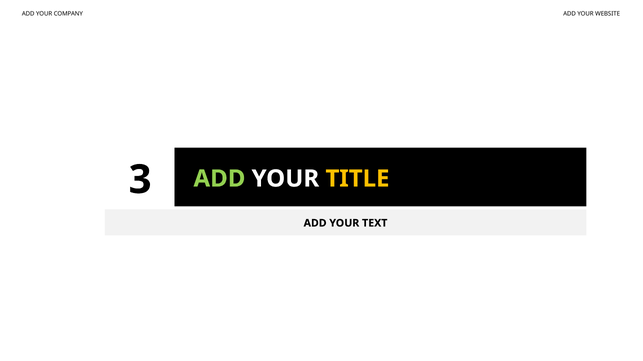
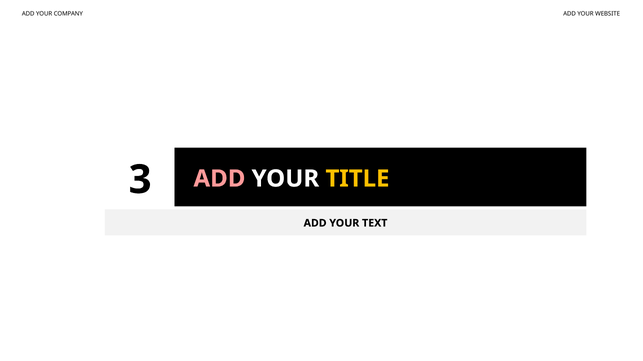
ADD colour: light green -> pink (219, 179)
